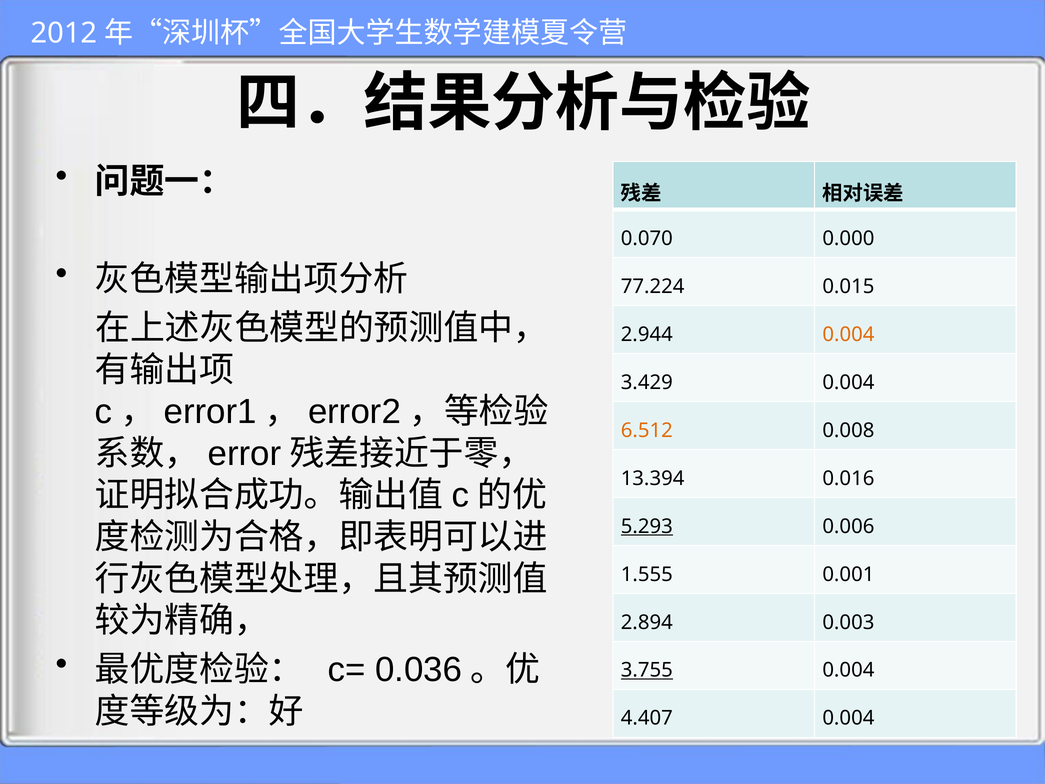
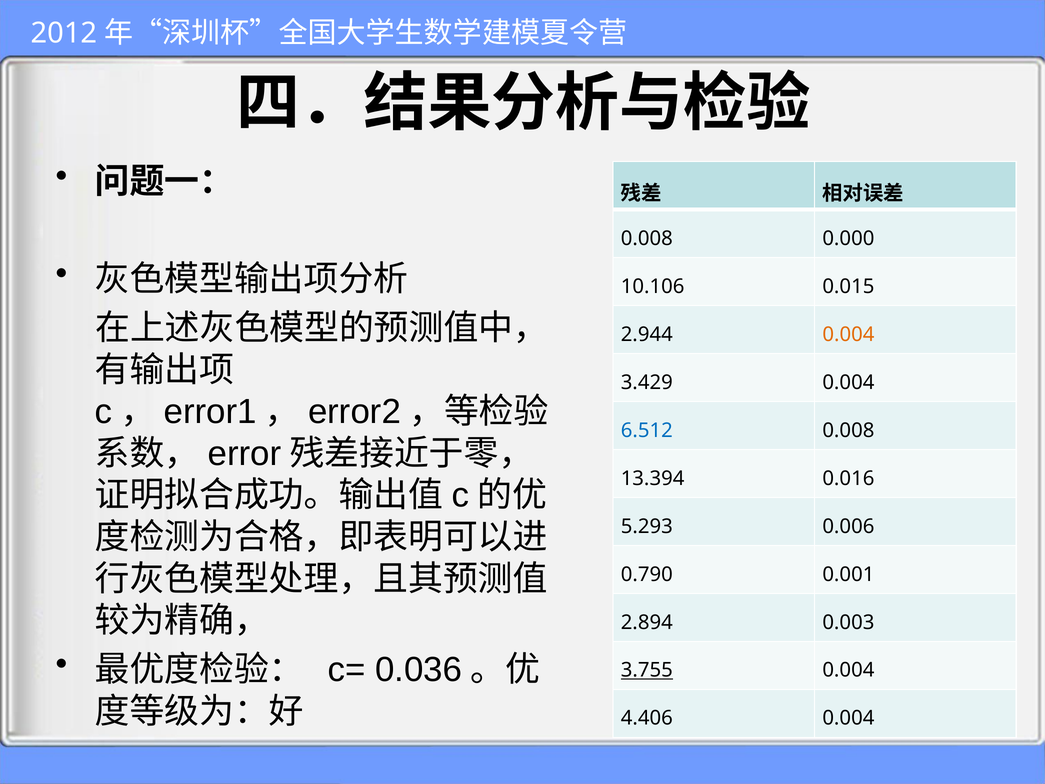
0.070: 0.070 -> 0.008 (647, 238)
77.224: 77.224 -> 10.106 (653, 286)
6.512 colour: orange -> blue (647, 430)
5.293 underline: present -> none (647, 526)
1.555: 1.555 -> 0.790 (647, 574)
4.407: 4.407 -> 4.406 (647, 718)
